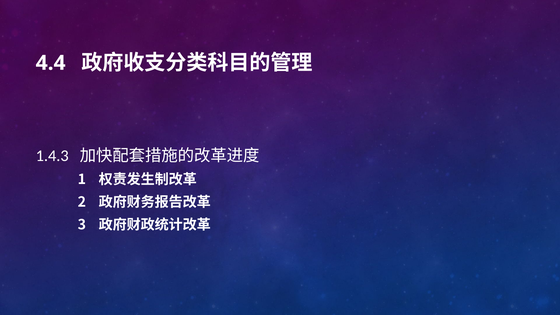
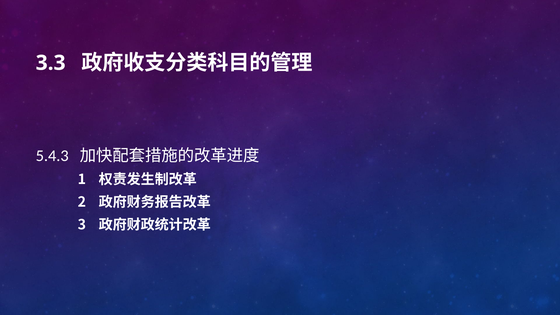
4.4: 4.4 -> 3.3 (51, 63)
1.4.3: 1.4.3 -> 5.4.3 (52, 156)
